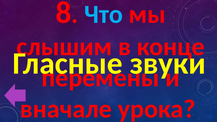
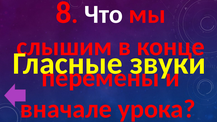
Что colour: light blue -> white (103, 14)
